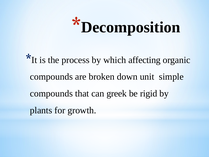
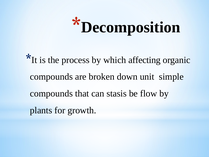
greek: greek -> stasis (117, 93)
rigid: rigid -> flow (149, 93)
